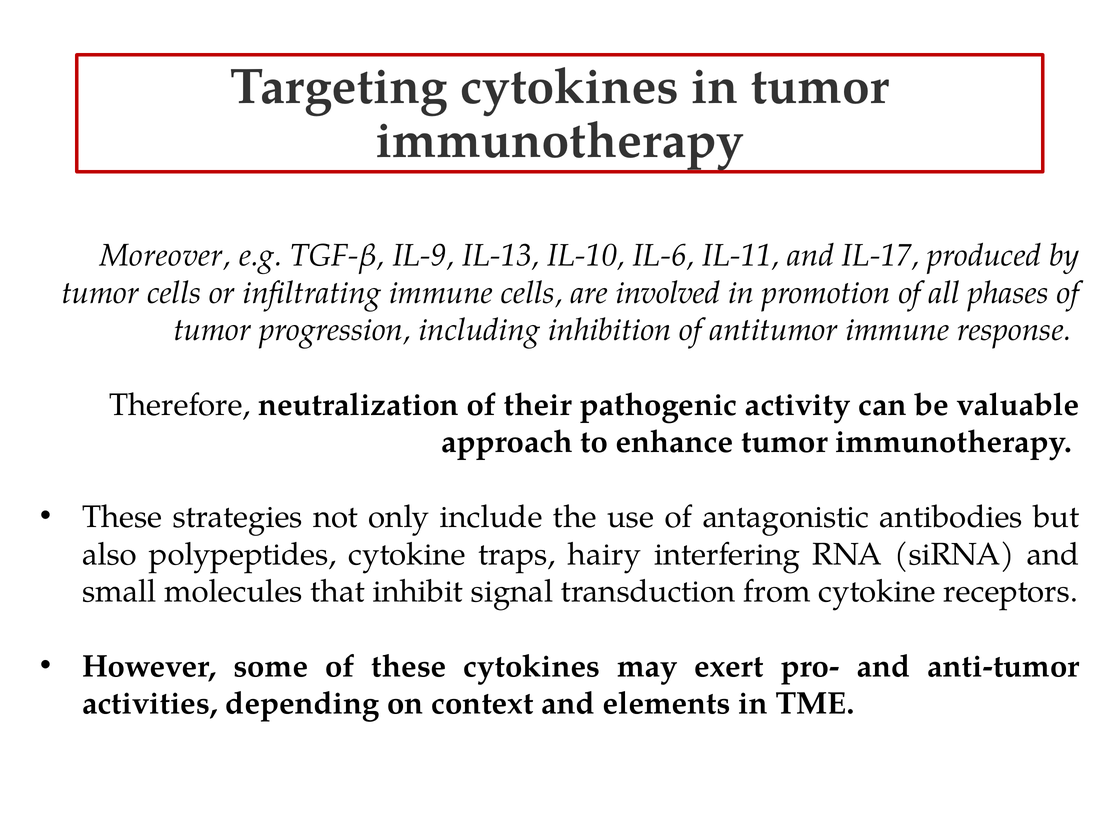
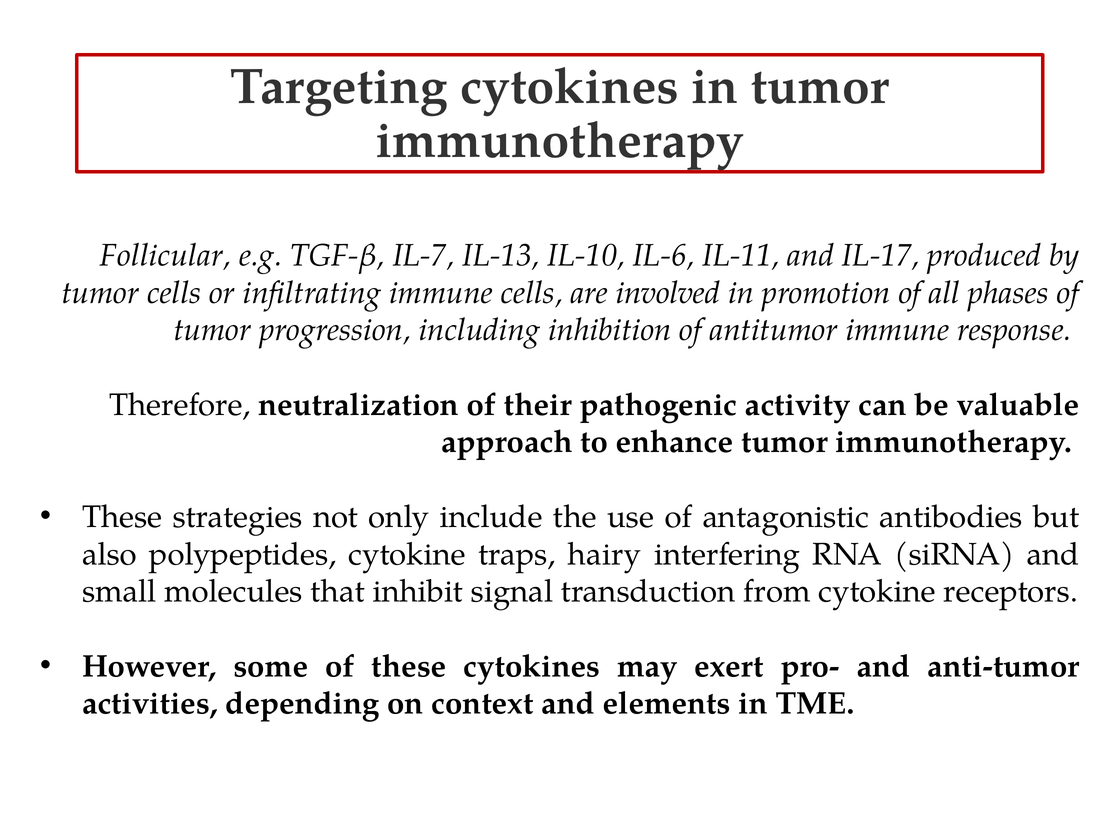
Moreover: Moreover -> Follicular (165, 255)
IL-9: IL-9 -> IL-7 (423, 255)
